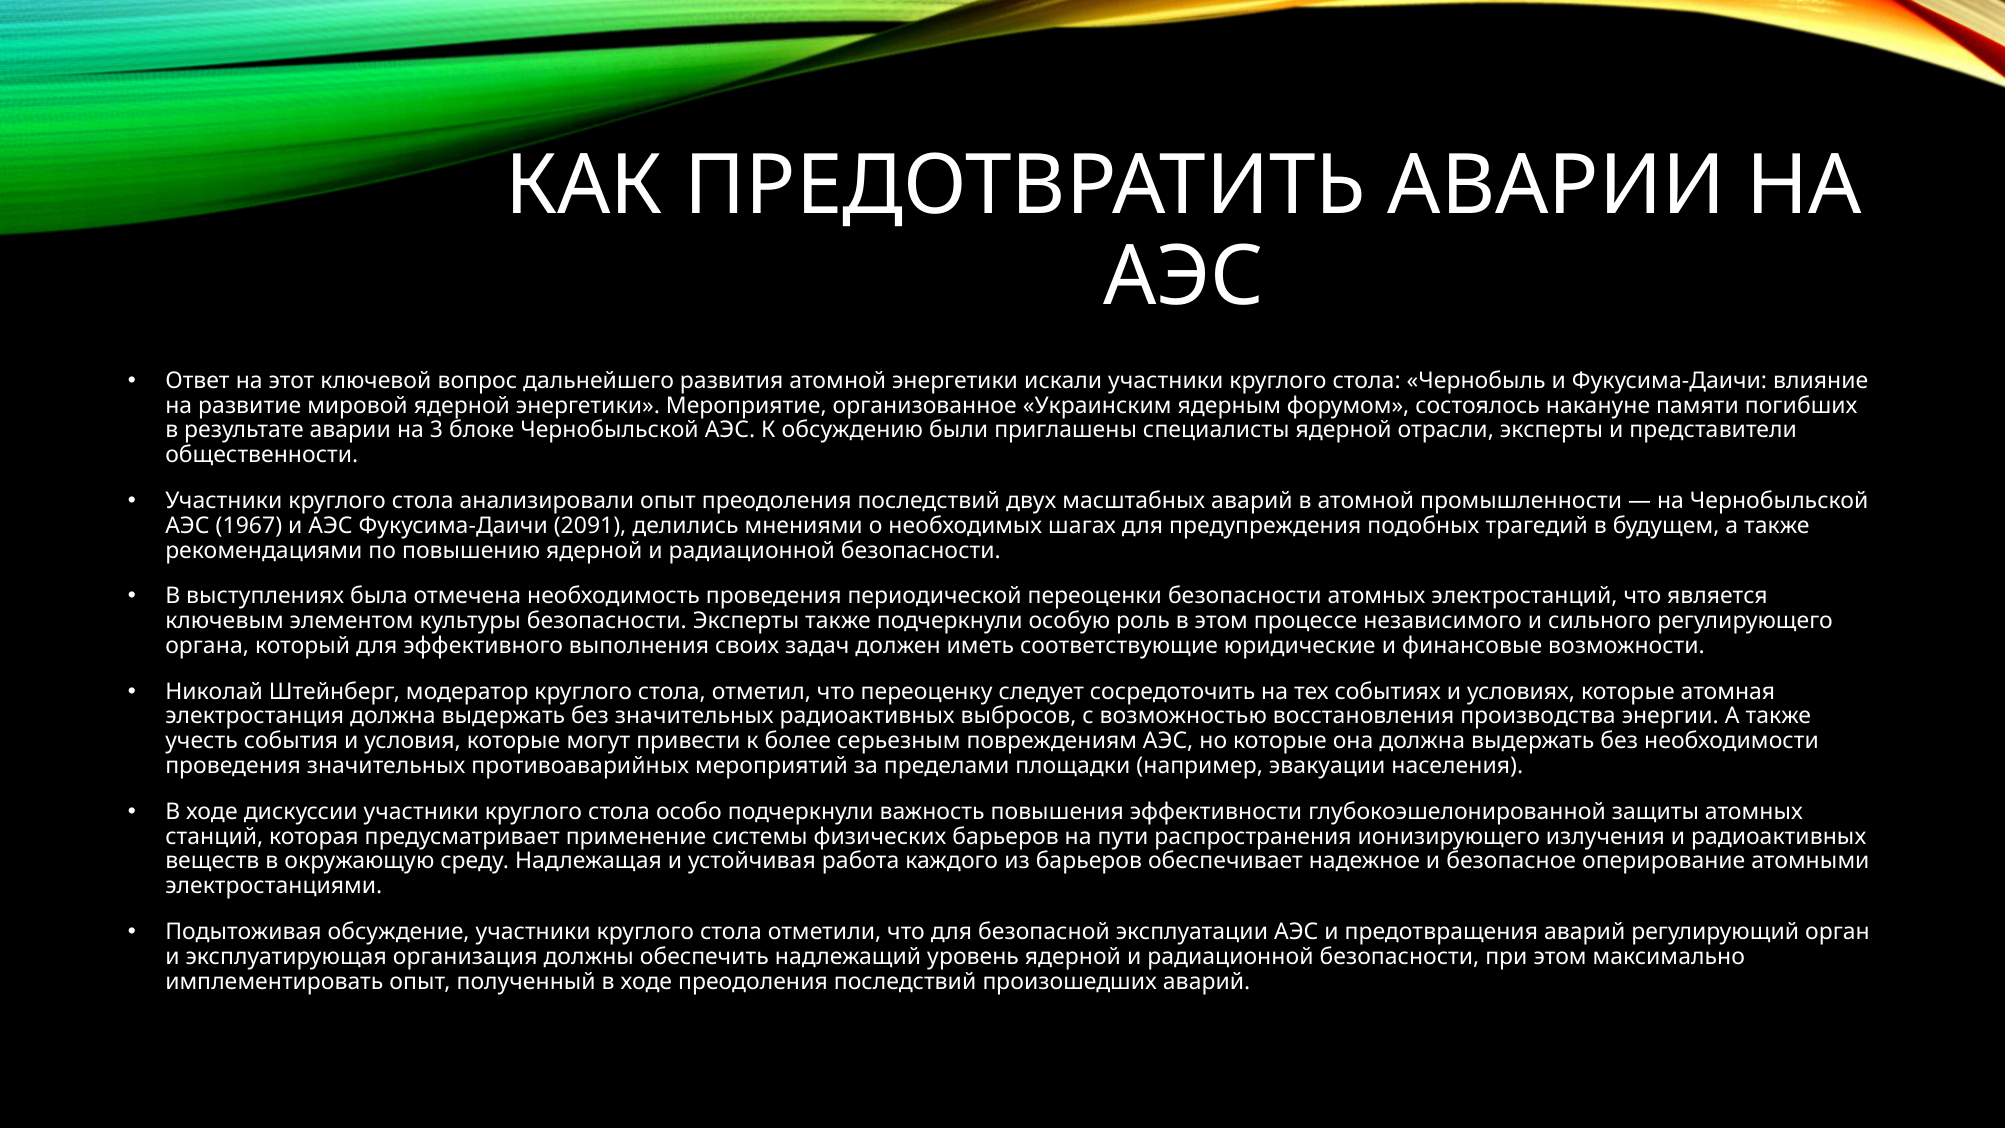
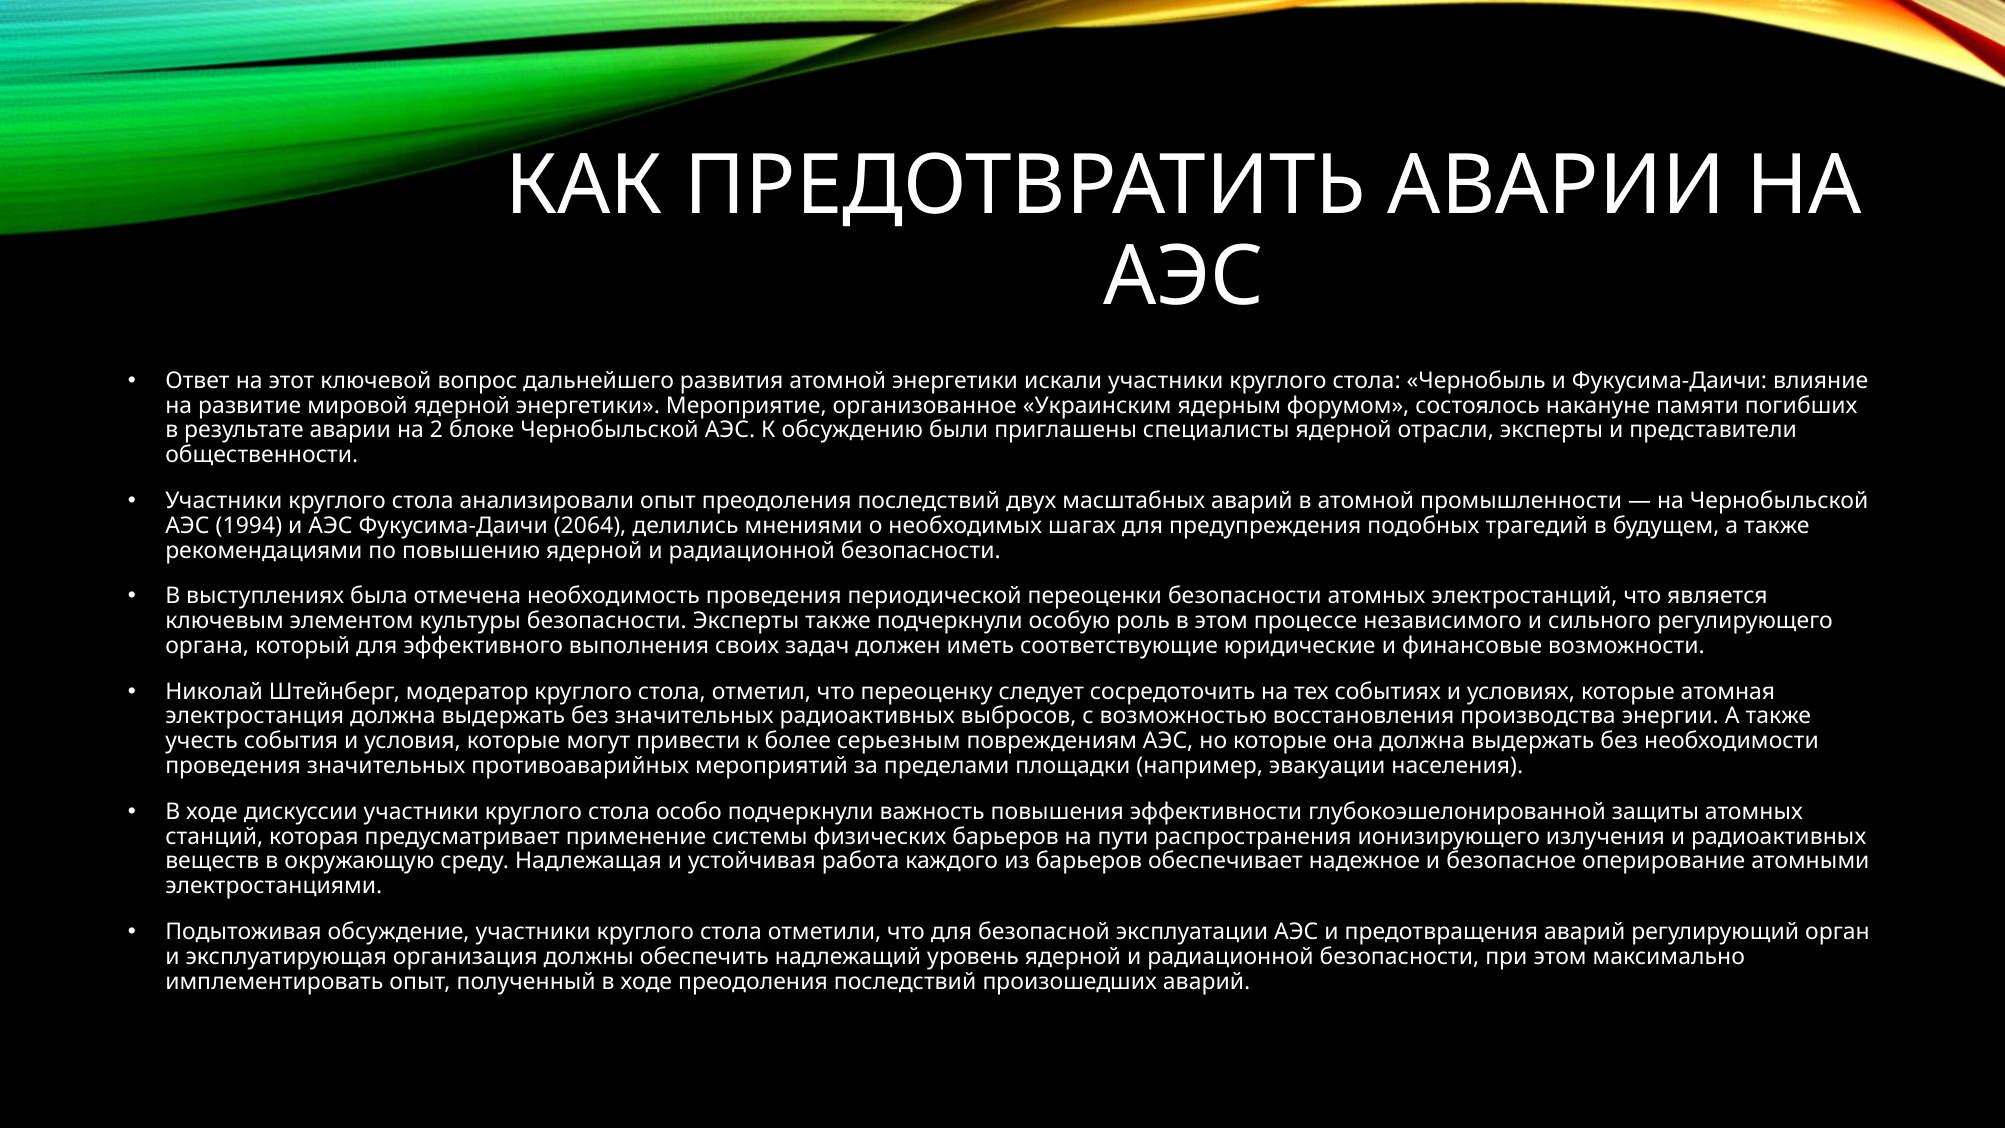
3: 3 -> 2 (436, 430)
1967: 1967 -> 1994 (249, 526)
2091: 2091 -> 2064 (590, 526)
